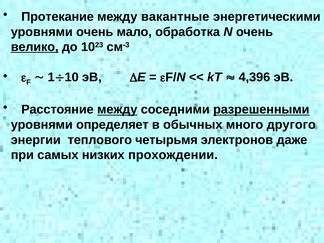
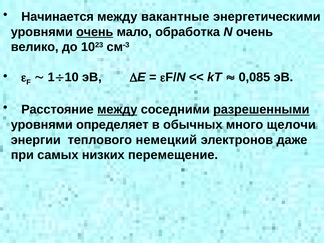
Протекание: Протекание -> Начинается (58, 17)
очень underline: none -> present (95, 32)
велико underline: present -> none (35, 47)
4,396: 4,396 -> 0,085 (254, 77)
другого: другого -> щелочи (291, 125)
четырьмя: четырьмя -> немецкий (166, 140)
прохождении: прохождении -> перемещение (173, 155)
